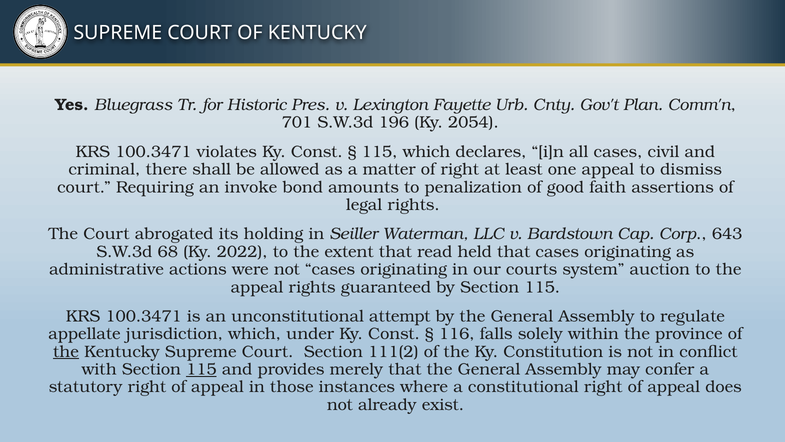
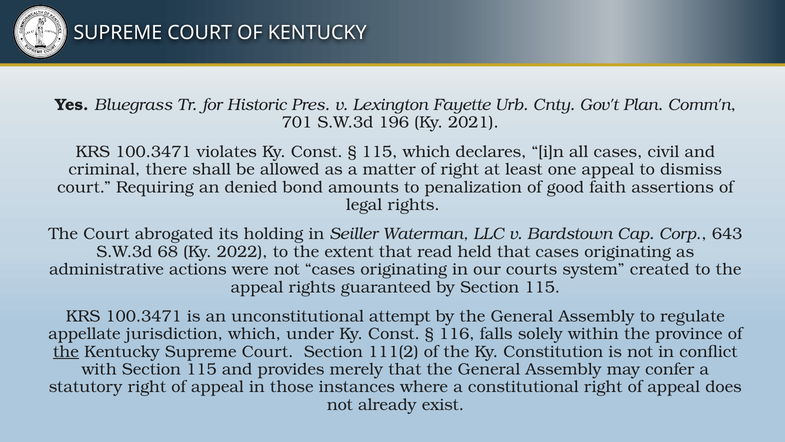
2054: 2054 -> 2021 (473, 122)
invoke: invoke -> denied (251, 187)
auction: auction -> created (660, 269)
115 underline: present -> none (201, 369)
